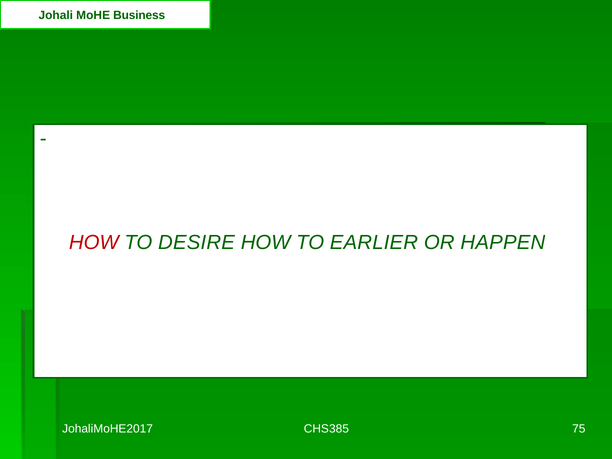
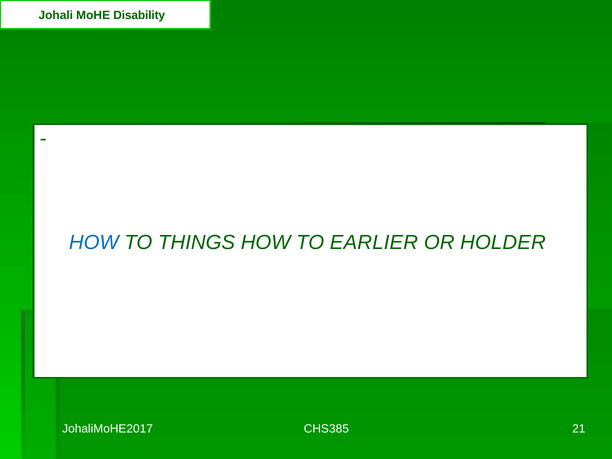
Business: Business -> Disability (139, 15)
HOW colour: red -> blue (94, 243)
DESIRE: DESIRE -> THINGS (197, 243)
HAPPEN: HAPPEN -> HOLDER (503, 243)
75: 75 -> 21 (579, 429)
